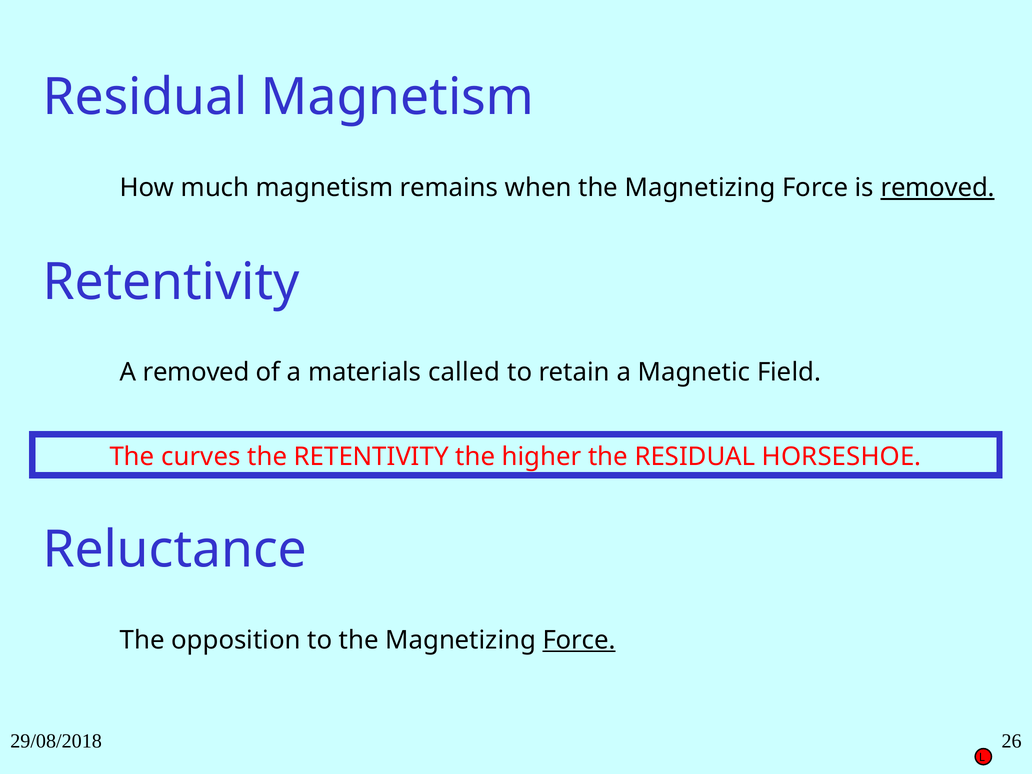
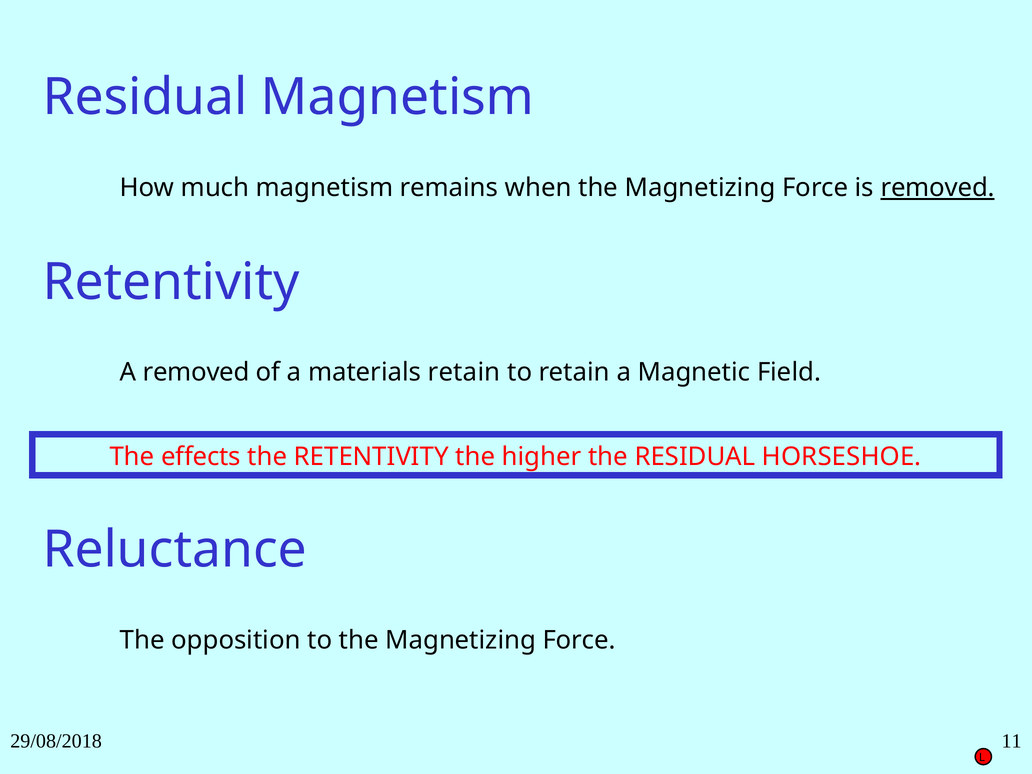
materials called: called -> retain (464, 372)
curves: curves -> effects (201, 457)
Force underline: present -> none (579, 640)
26: 26 -> 11 (1012, 741)
